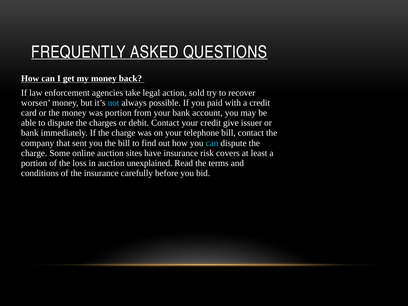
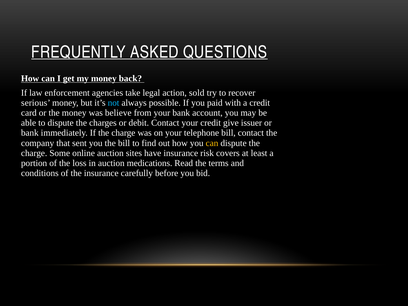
worsen: worsen -> serious (36, 103)
was portion: portion -> believe (118, 113)
can colour: light blue -> yellow (212, 143)
unexplained: unexplained -> medications (150, 163)
